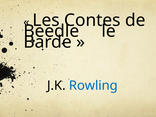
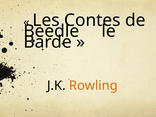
Rowling colour: blue -> orange (93, 86)
